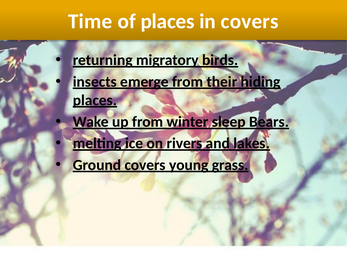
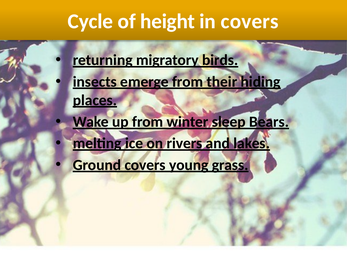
Time: Time -> Cycle (90, 21)
of places: places -> height (168, 21)
